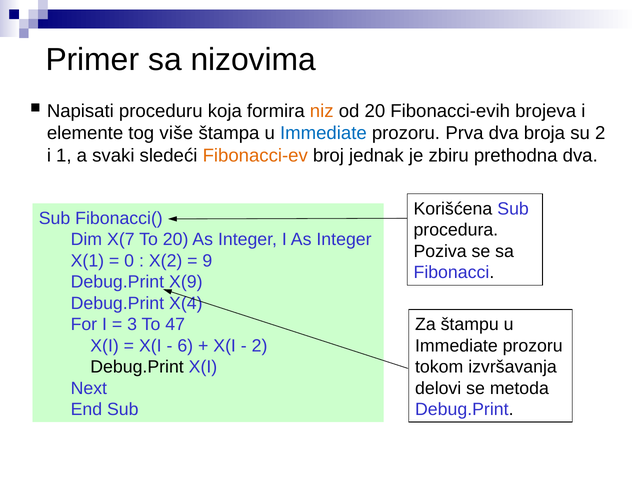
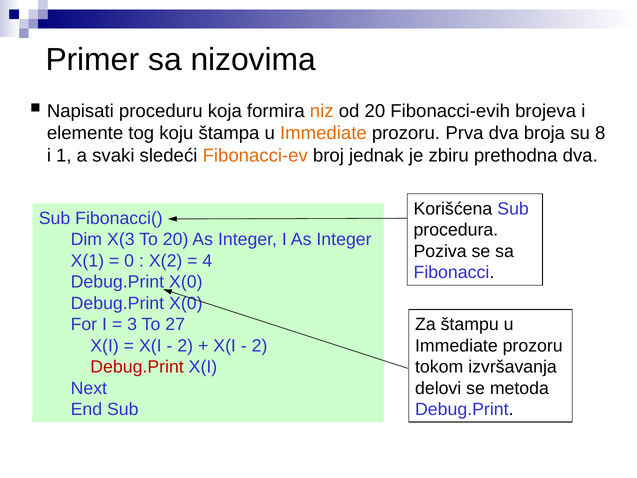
više: više -> koju (176, 133)
Immediate colour: blue -> orange (323, 133)
su 2: 2 -> 8 (600, 133)
X(7: X(7 -> X(3 (121, 239)
9: 9 -> 4 (207, 261)
X(9: X(9 -> X(0 (186, 282)
X(4: X(4 -> X(0 (186, 303)
47: 47 -> 27 (175, 324)
6: 6 -> 2 (185, 346)
Debug.Print colour: black -> red (137, 367)
